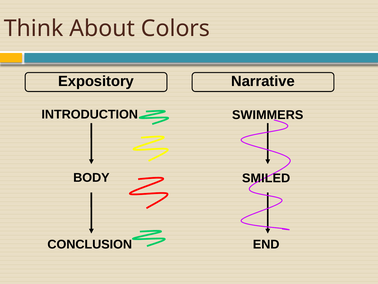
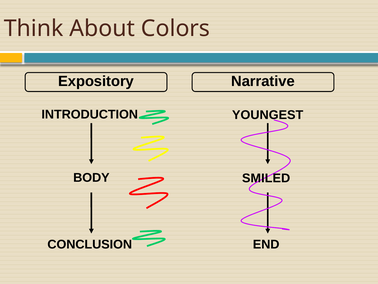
SWIMMERS: SWIMMERS -> YOUNGEST (268, 115)
